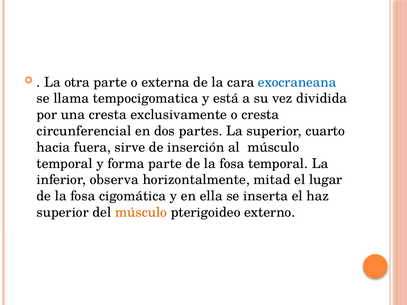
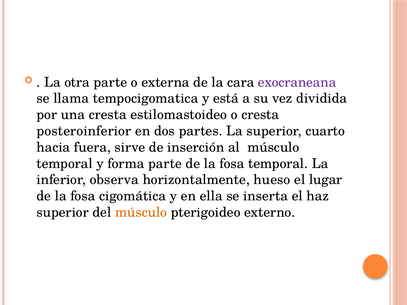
exocraneana colour: blue -> purple (297, 82)
exclusivamente: exclusivamente -> estilomastoideo (179, 115)
circunferencial: circunferencial -> posteroinferior (84, 131)
mitad: mitad -> hueso (272, 180)
